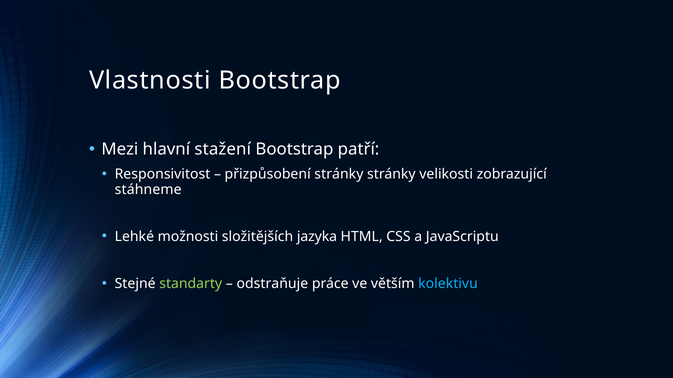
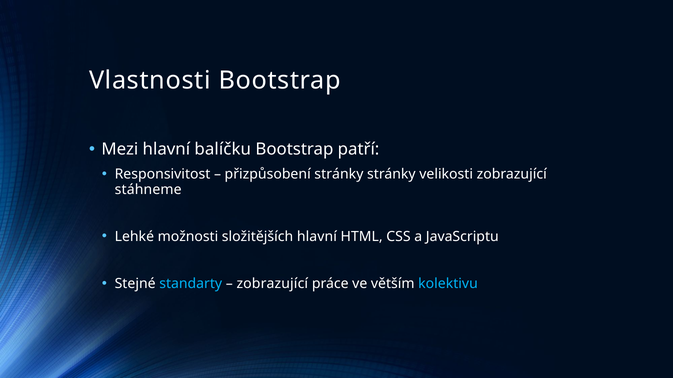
stažení: stažení -> balíčku (223, 149)
složitějších jazyka: jazyka -> hlavní (317, 237)
standarty colour: light green -> light blue (191, 284)
odstraňuje: odstraňuje -> zobrazující (272, 284)
